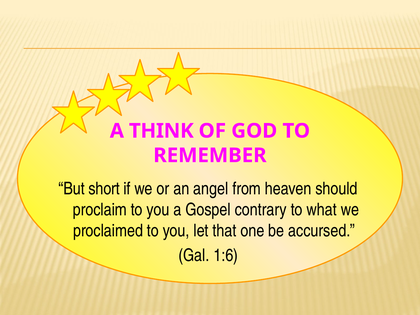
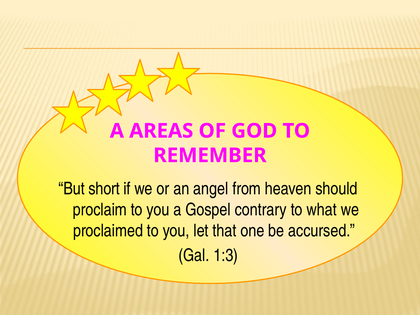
THINK: THINK -> AREAS (161, 131)
1:6: 1:6 -> 1:3 (226, 255)
